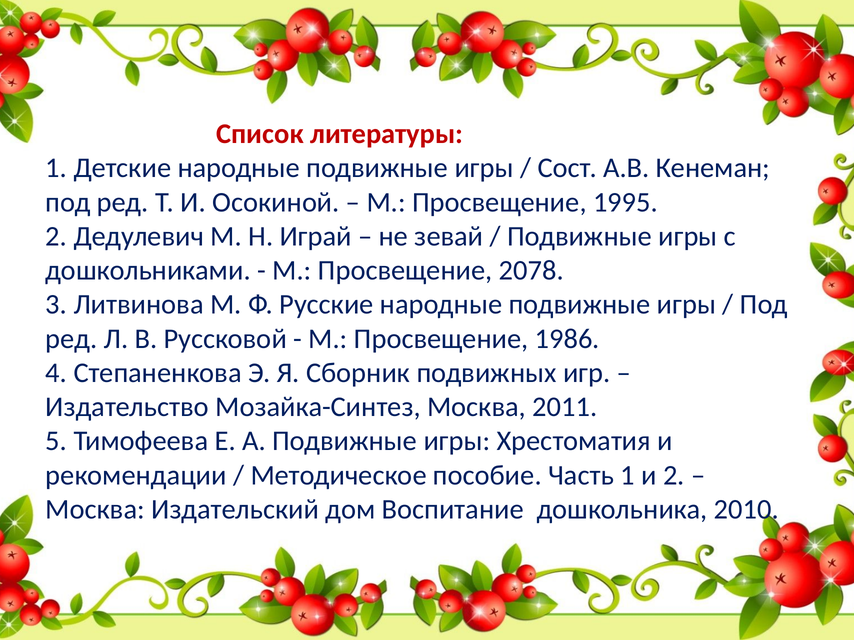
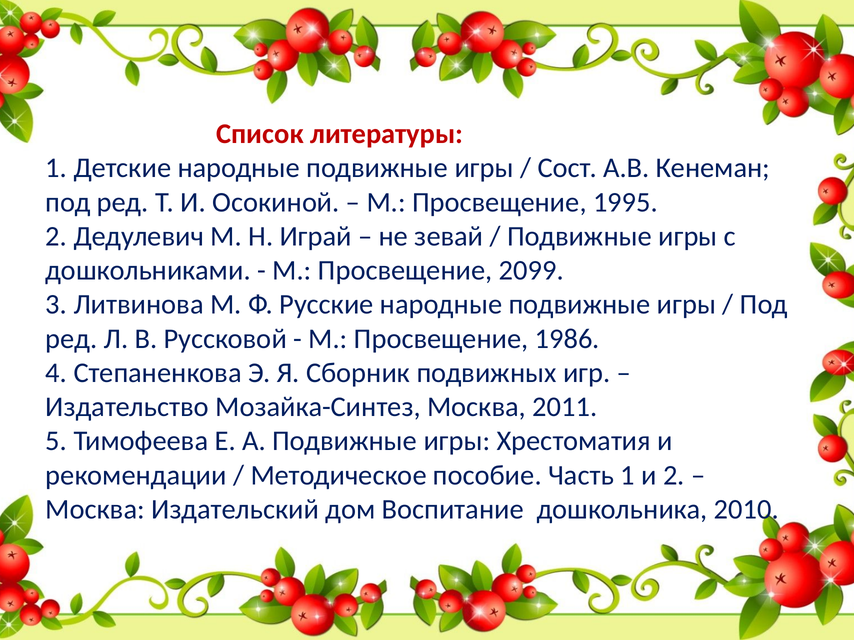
2078: 2078 -> 2099 (531, 271)
